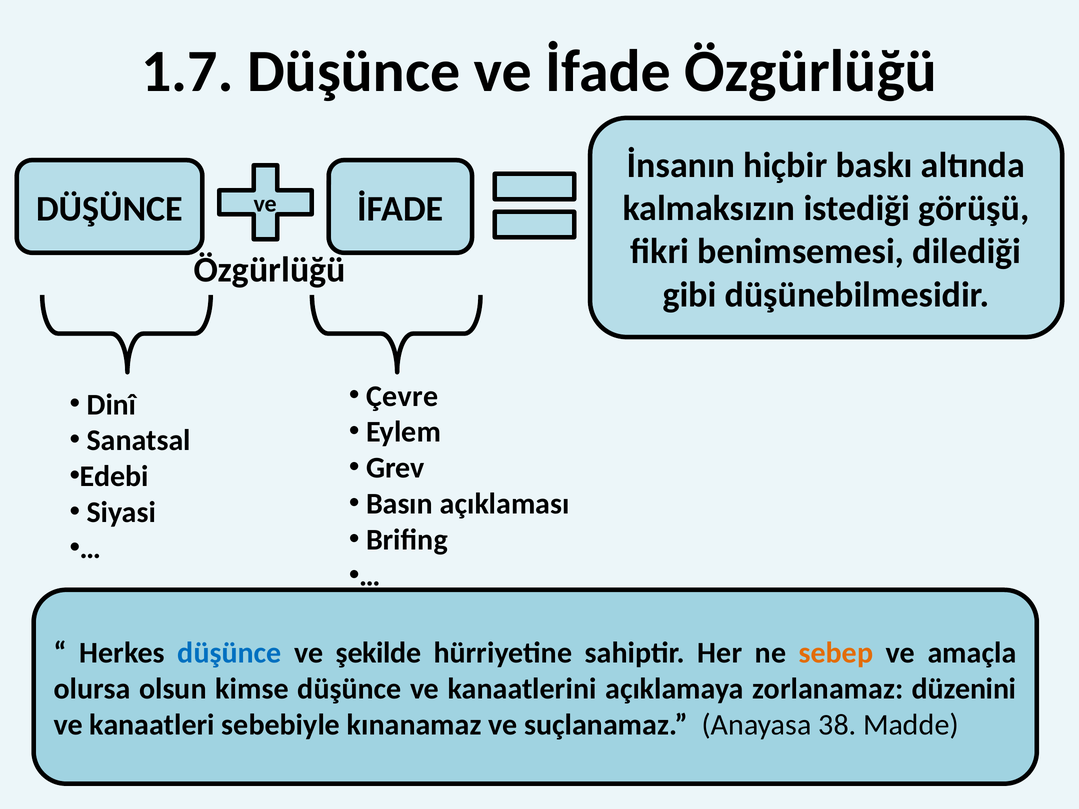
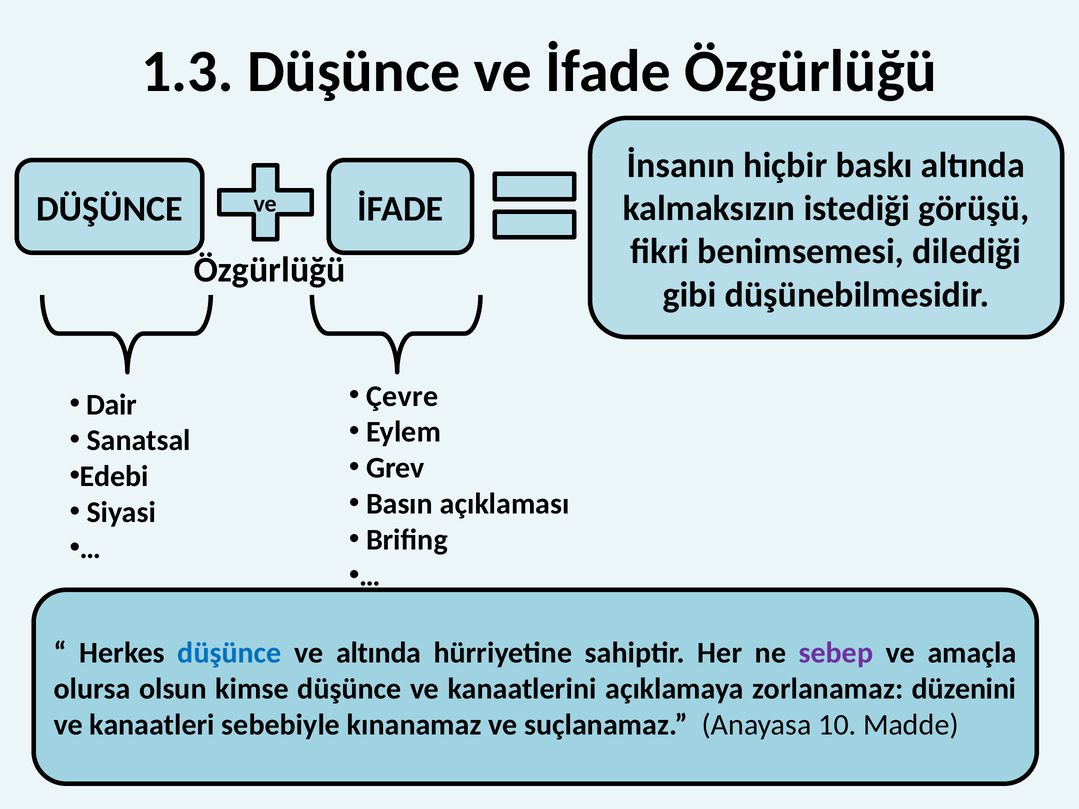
1.7: 1.7 -> 1.3 (187, 72)
Dinî: Dinî -> Dair (112, 405)
ve şekilde: şekilde -> altında (379, 653)
sebep colour: orange -> purple (836, 653)
38: 38 -> 10 (837, 725)
